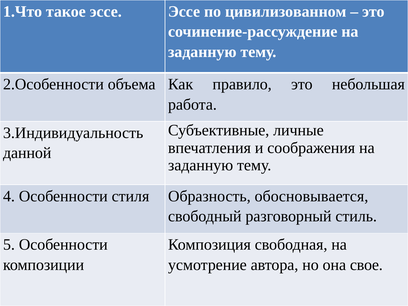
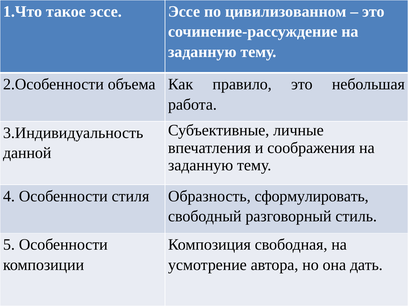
обосновывается: обосновывается -> сформулировать (312, 196)
свое: свое -> дать (366, 265)
